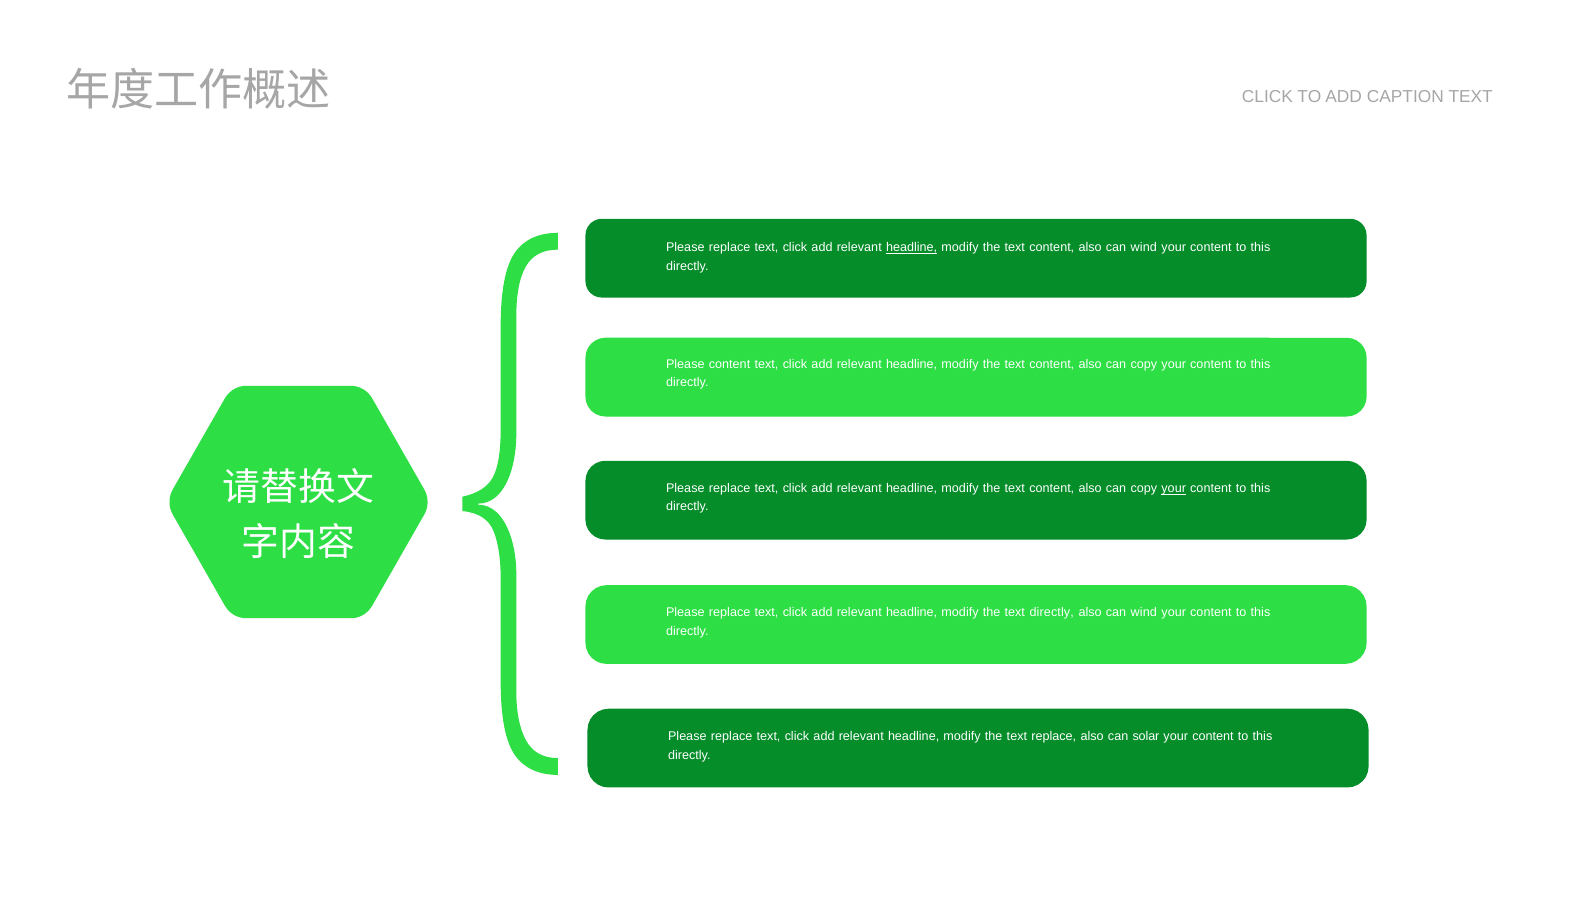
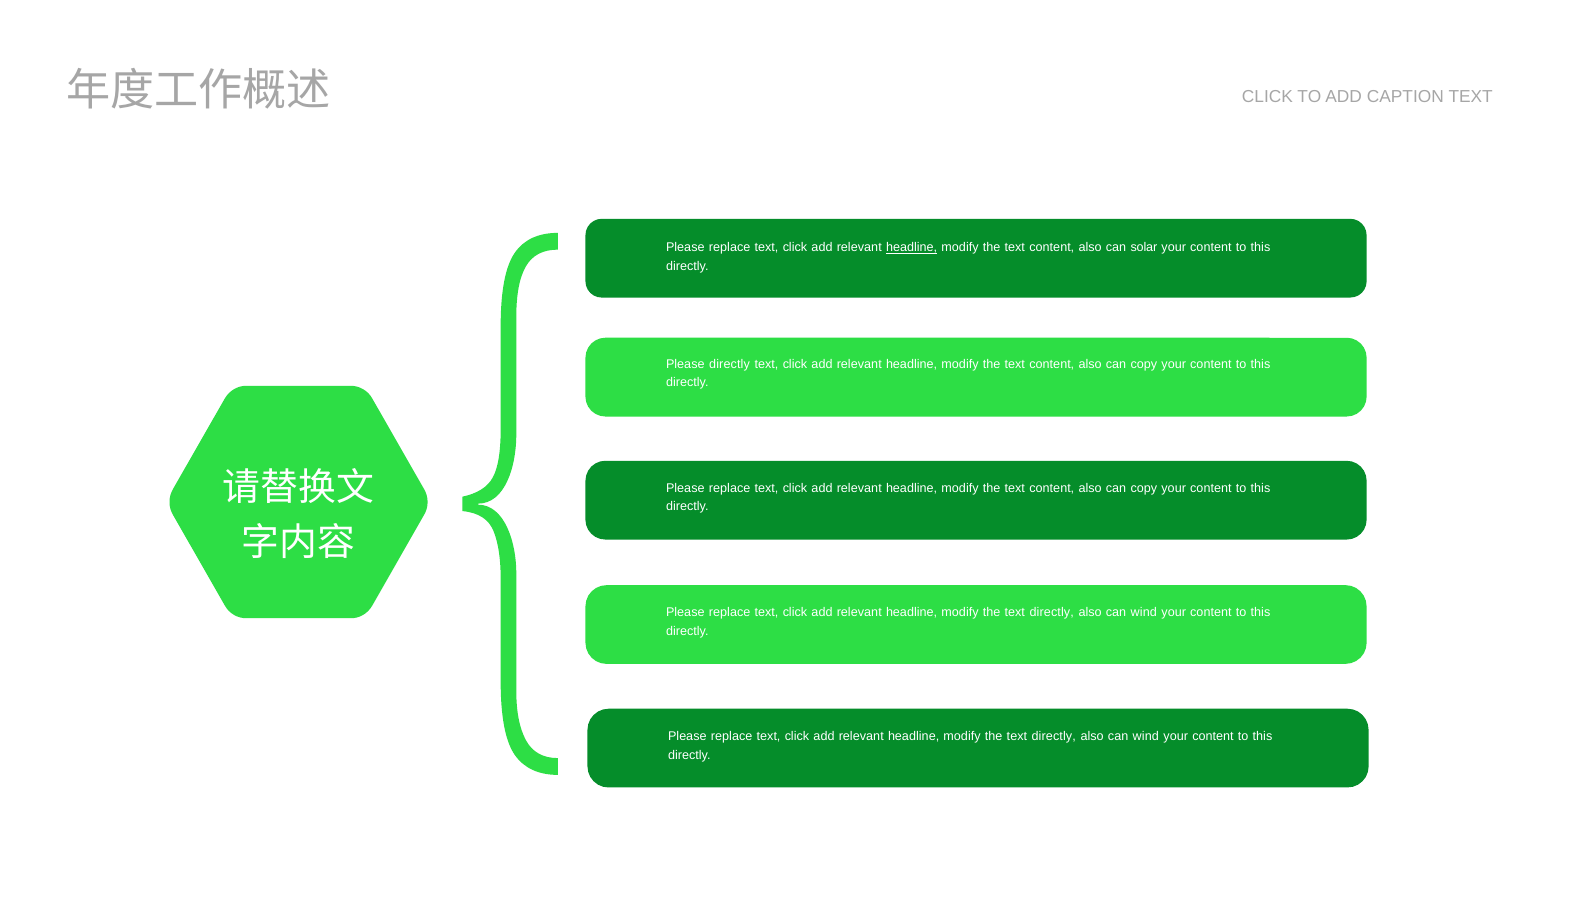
content also can wind: wind -> solar (1144, 248)
Please content: content -> directly (730, 365)
your underline: present -> none (1174, 489)
replace: replace -> directly (1054, 737)
solar: solar -> wind (1146, 737)
